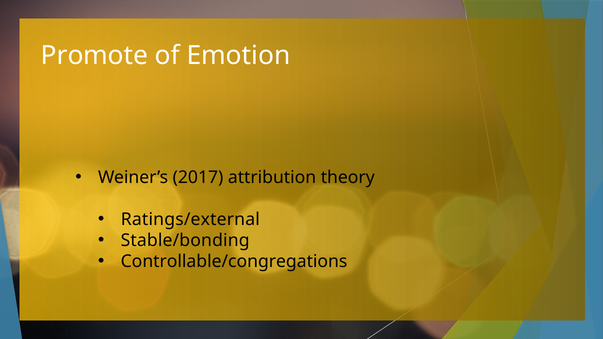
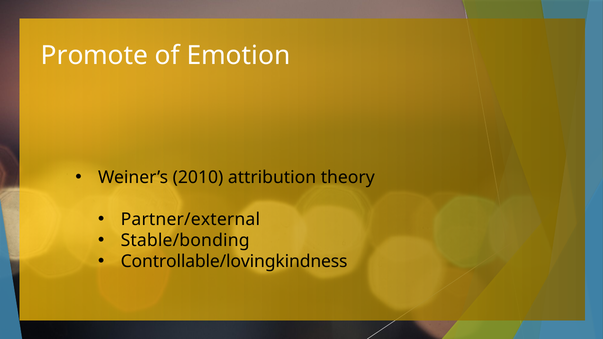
2017: 2017 -> 2010 (198, 177)
Ratings/external: Ratings/external -> Partner/external (190, 220)
Controllable/congregations: Controllable/congregations -> Controllable/lovingkindness (234, 262)
